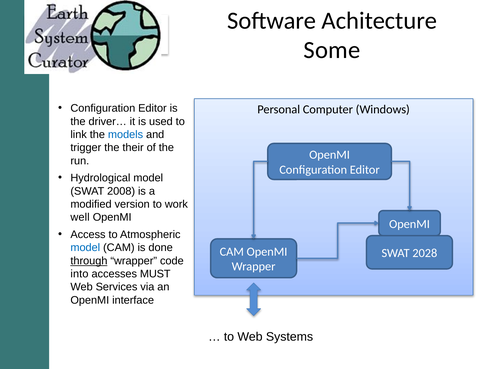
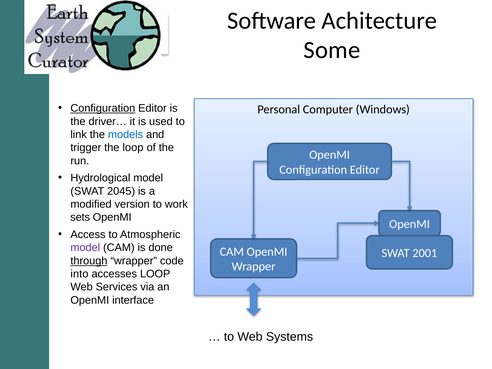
Configuration underline: none -> present (103, 108)
the their: their -> loop (133, 148)
2008: 2008 -> 2045 (121, 191)
well: well -> sets (80, 217)
model colour: blue -> purple (85, 248)
2028: 2028 -> 2001 (425, 253)
accesses MUST: MUST -> LOOP (155, 274)
